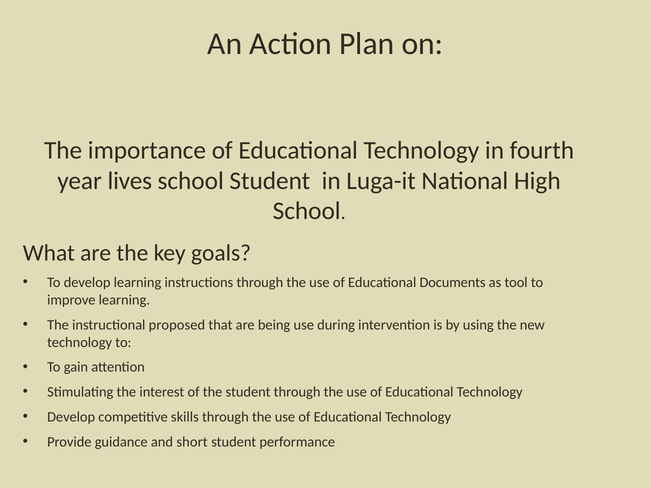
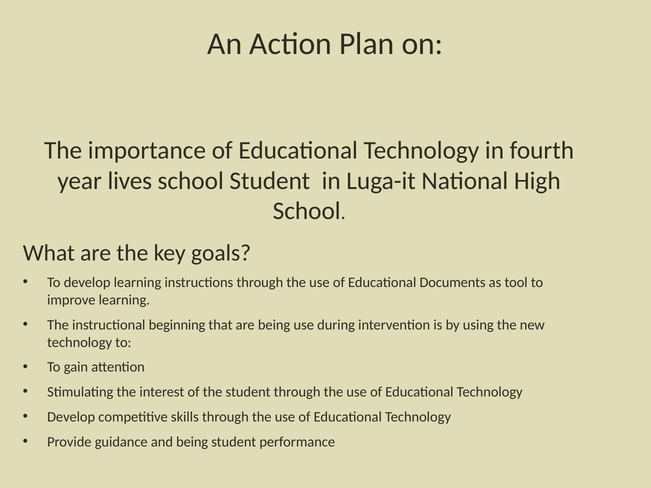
proposed: proposed -> beginning (177, 325)
and short: short -> being (192, 442)
